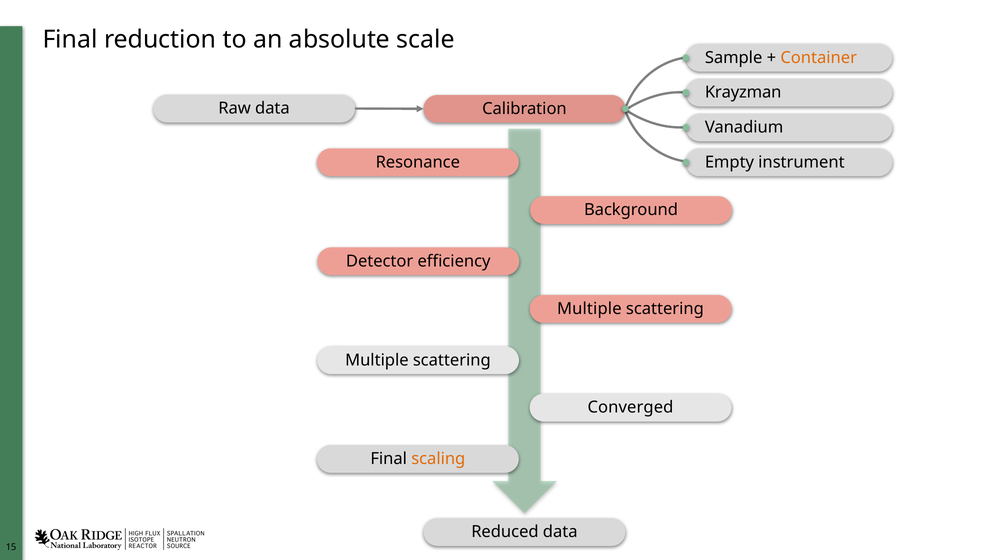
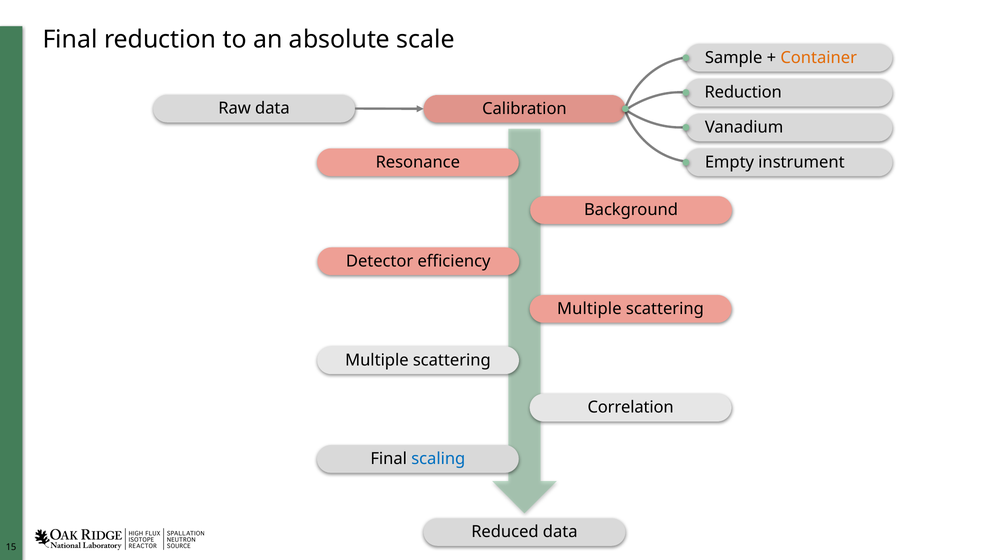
Krayzman: Krayzman -> Reduction (743, 92)
Converged: Converged -> Correlation (631, 407)
scaling colour: orange -> blue (438, 459)
